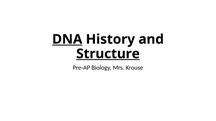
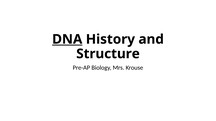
Structure underline: present -> none (108, 54)
